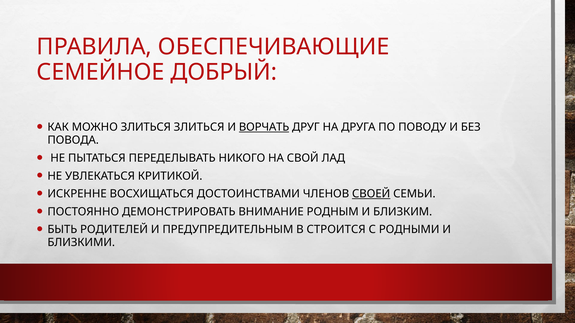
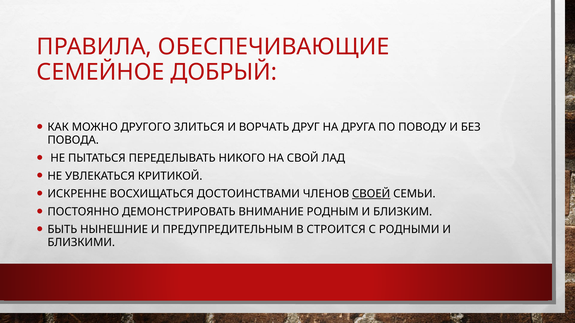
МОЖНО ЗЛИТЬСЯ: ЗЛИТЬСЯ -> ДРУГОГО (146, 127)
ВОРЧАТЬ underline: present -> none (264, 127)
РОДИТЕЛЕЙ: РОДИТЕЛЕЙ -> НЫНЕШНИЕ (114, 230)
